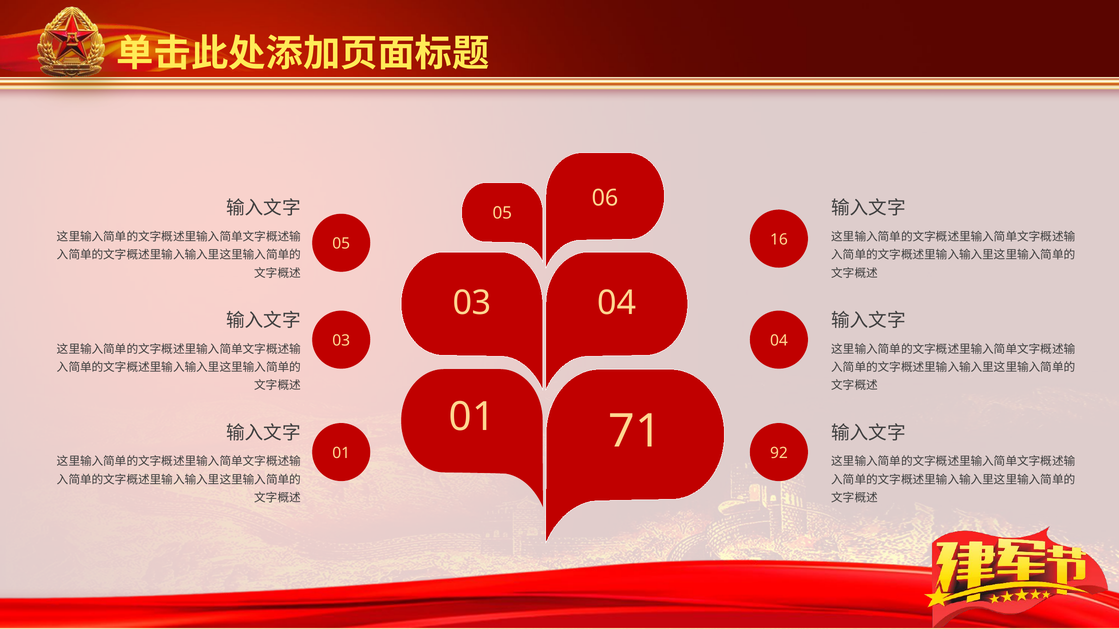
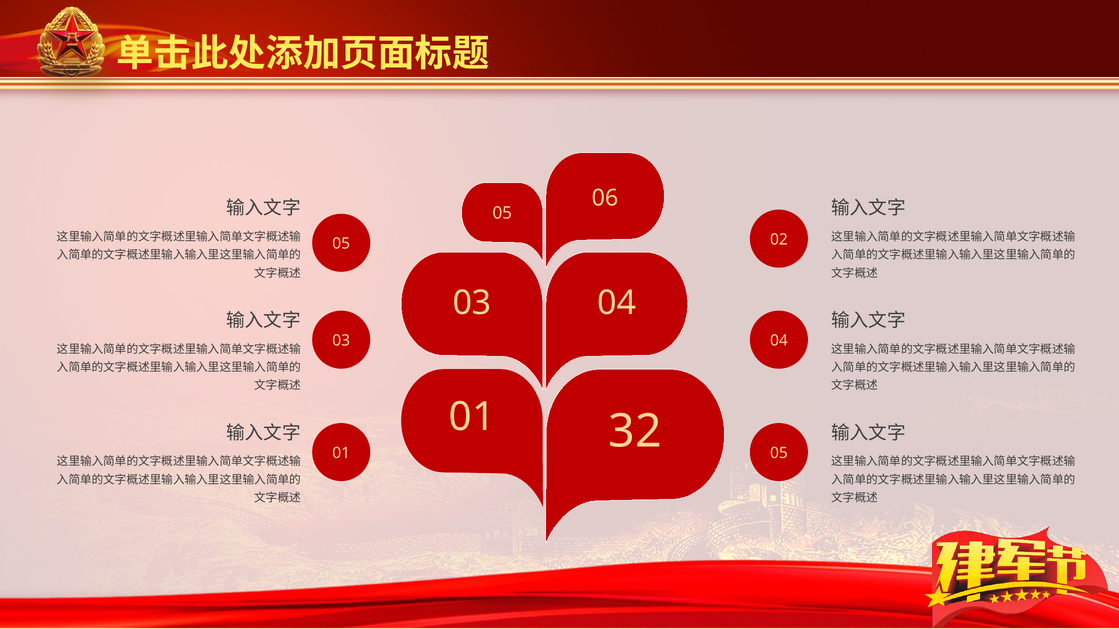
16: 16 -> 02 (779, 240)
71: 71 -> 32 (635, 432)
01 92: 92 -> 05 (779, 453)
